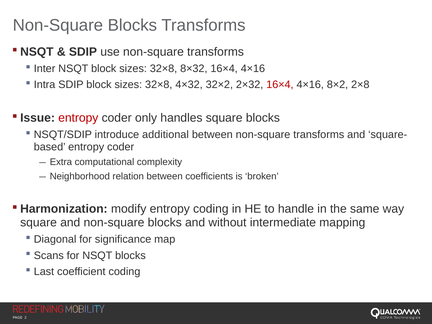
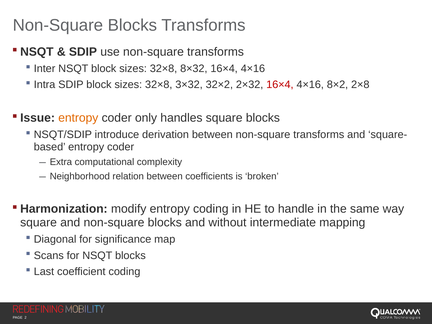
4×32: 4×32 -> 3×32 (189, 85)
entropy colour: red -> orange (78, 118)
additional: additional -> derivation (166, 135)
